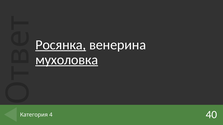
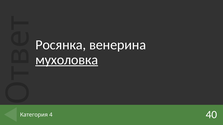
Росянка underline: present -> none (61, 45)
